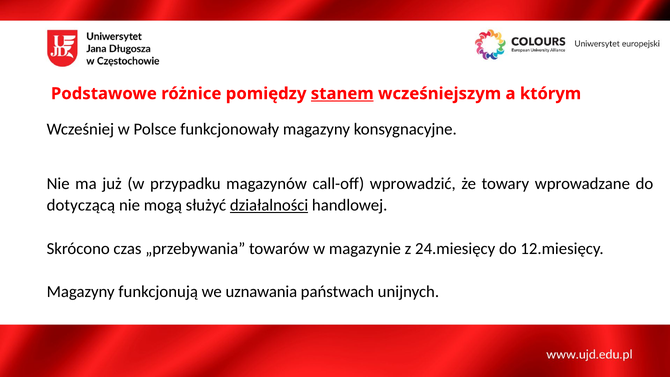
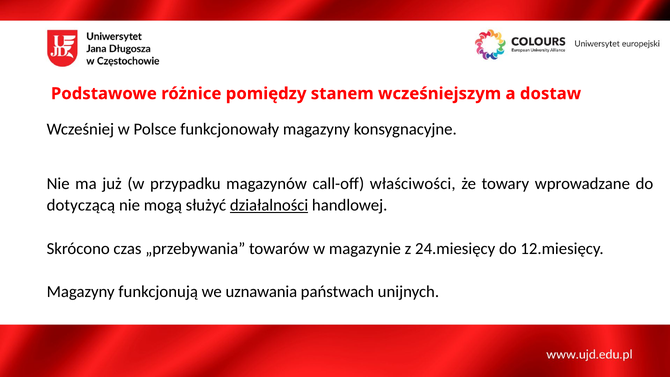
stanem underline: present -> none (342, 94)
którym: którym -> dostaw (550, 94)
wprowadzić: wprowadzić -> właściwości (413, 183)
